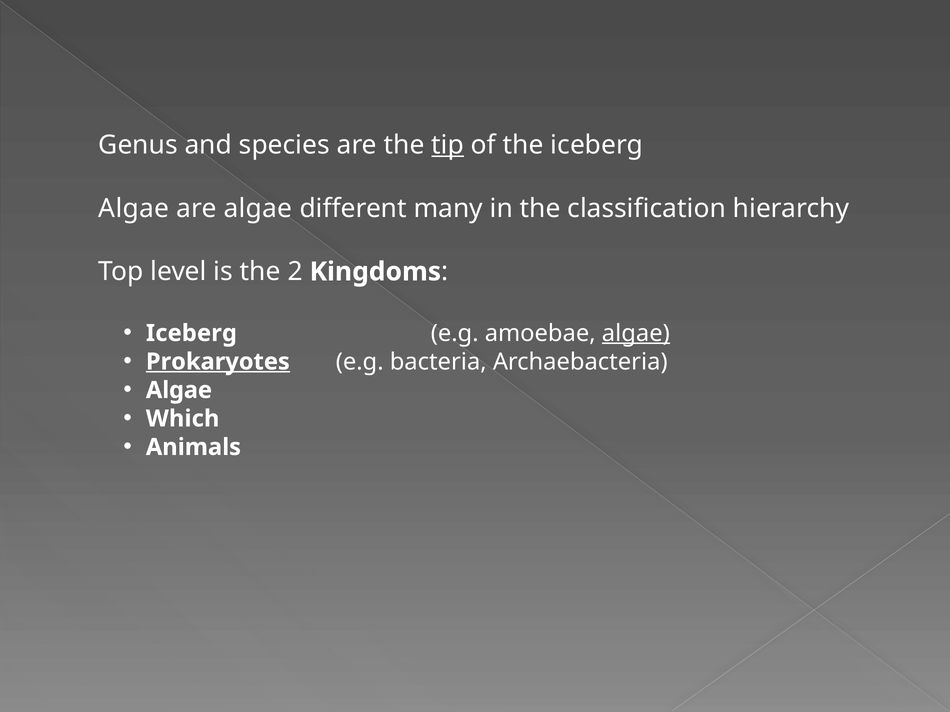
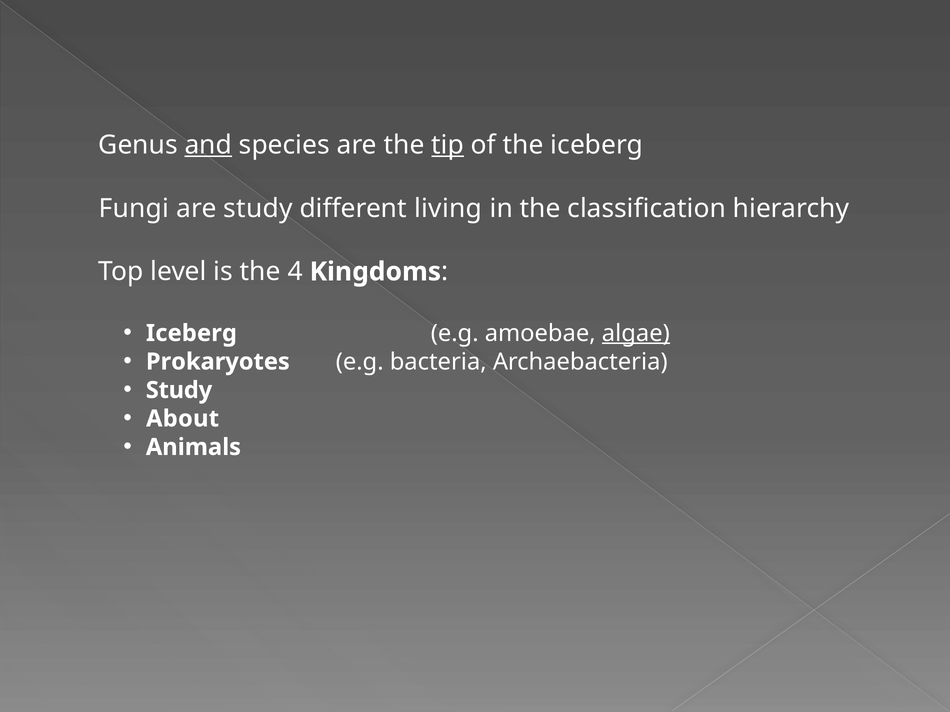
and underline: none -> present (208, 145)
Algae: Algae -> Fungi (134, 209)
are algae: algae -> study (258, 209)
many: many -> living (448, 209)
2: 2 -> 4 (295, 272)
Prokaryotes underline: present -> none (218, 362)
Algae: Algae -> Study (179, 390)
Which: Which -> About (183, 419)
